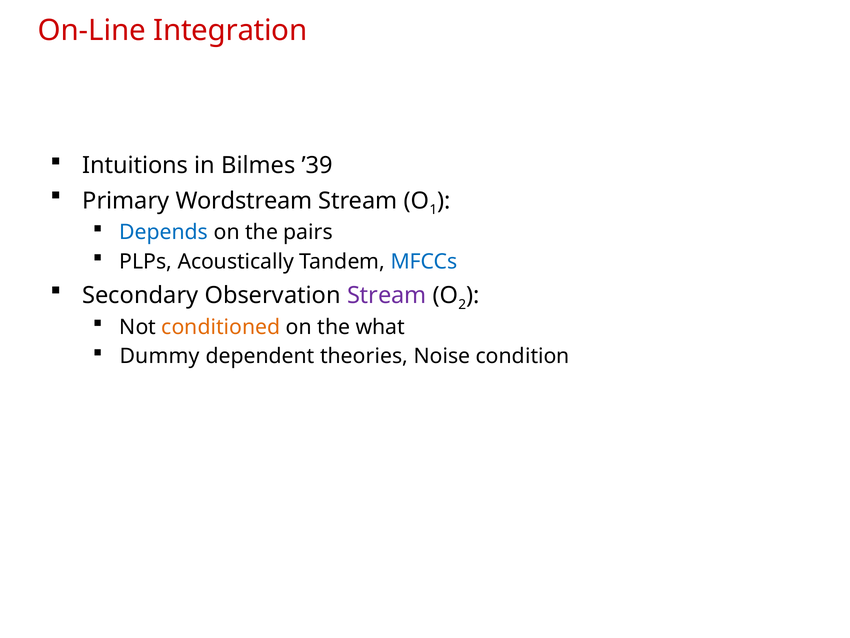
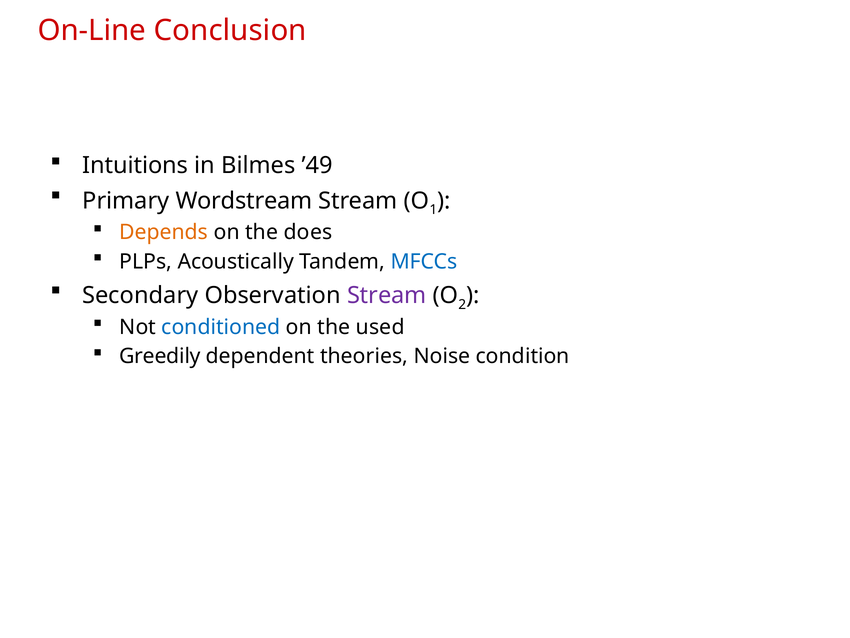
Integration: Integration -> Conclusion (230, 31)
’39: ’39 -> ’49 (317, 165)
Depends colour: blue -> orange (164, 232)
pairs: pairs -> does (308, 232)
conditioned colour: orange -> blue (221, 327)
what: what -> used (380, 327)
Dummy: Dummy -> Greedily (160, 356)
